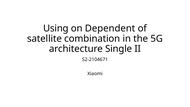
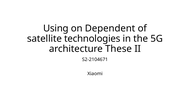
combination: combination -> technologies (92, 39)
Single: Single -> These (119, 49)
